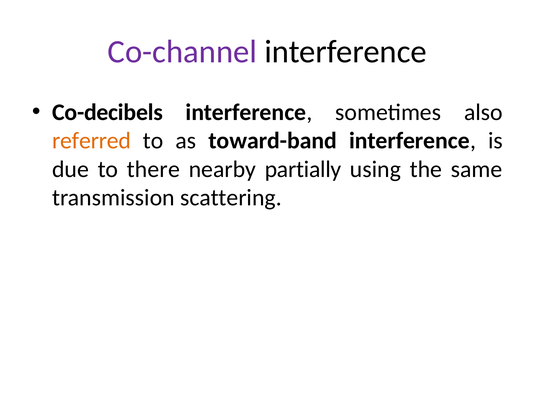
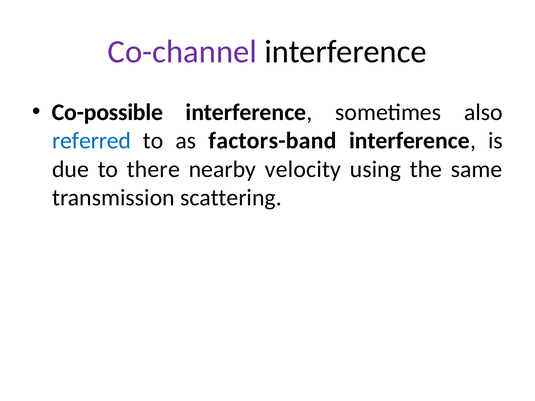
Co-decibels: Co-decibels -> Co-possible (108, 112)
referred colour: orange -> blue (92, 141)
toward-band: toward-band -> factors-band (273, 141)
partially: partially -> velocity (303, 169)
